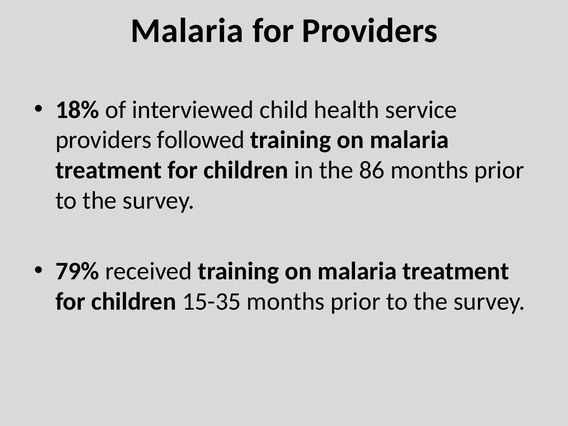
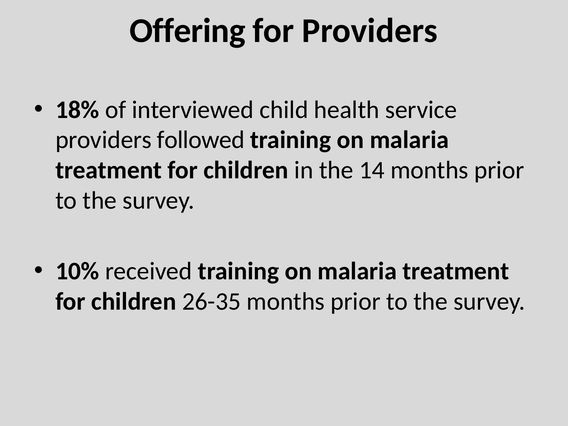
Malaria: Malaria -> Offering (188, 31)
86: 86 -> 14 (372, 170)
79%: 79% -> 10% (77, 271)
15-35: 15-35 -> 26-35 (211, 302)
